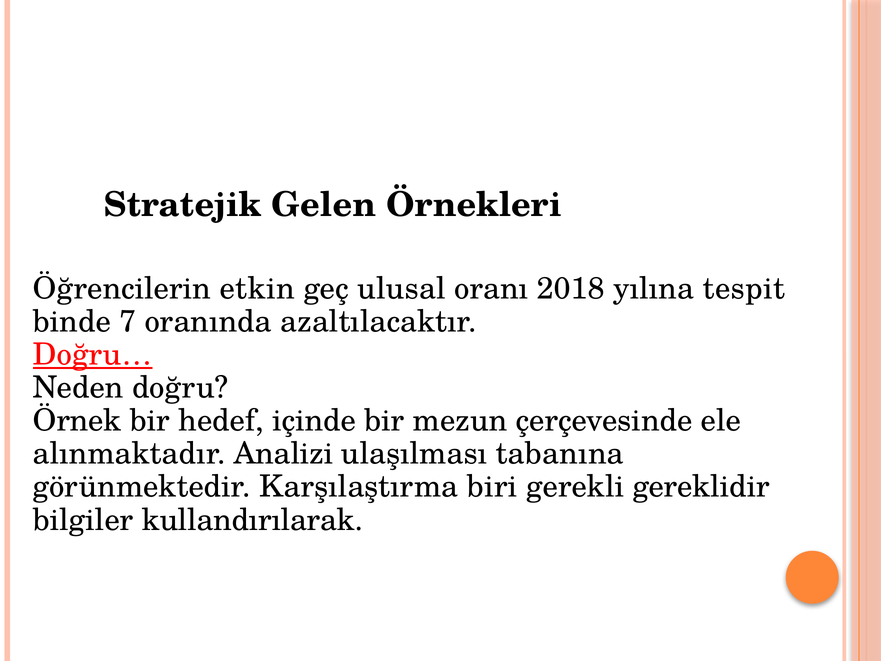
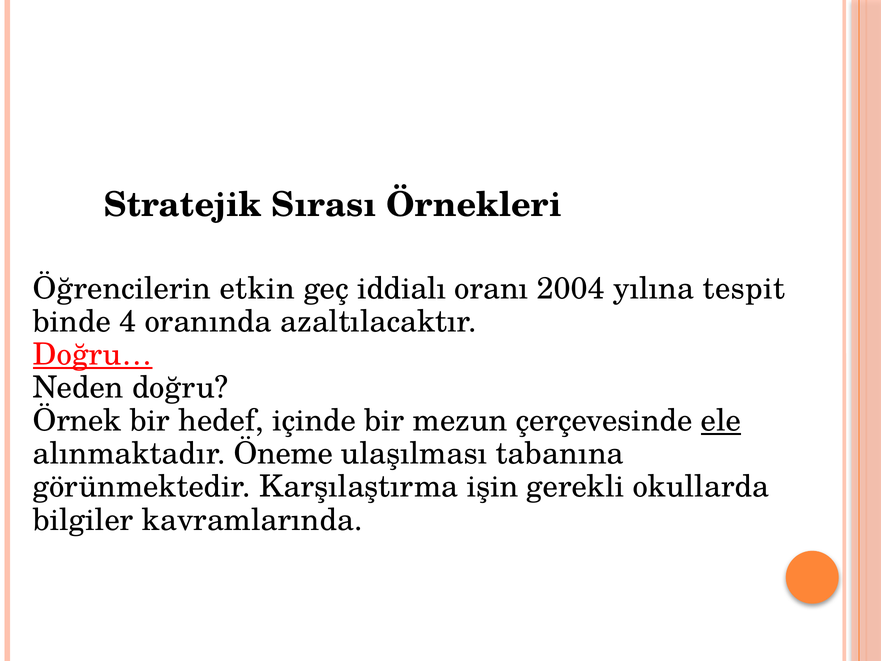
Gelen: Gelen -> Sırası (324, 205)
ulusal: ulusal -> iddialı (402, 289)
2018: 2018 -> 2004 (571, 289)
7: 7 -> 4 (128, 322)
ele underline: none -> present (721, 421)
Analizi: Analizi -> Öneme (283, 454)
biri: biri -> işin (492, 487)
gereklidir: gereklidir -> okullarda (701, 487)
kullandırılarak: kullandırılarak -> kavramlarında (252, 520)
